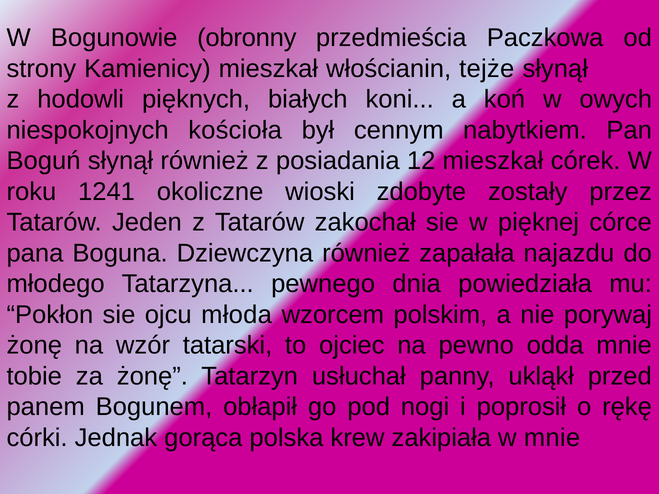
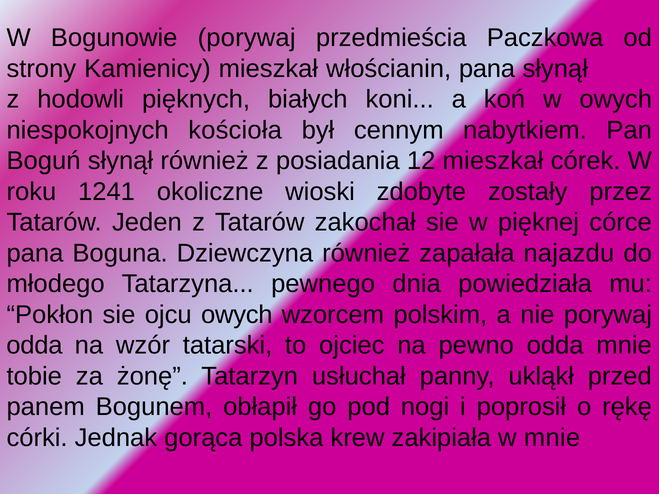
Bogunowie obronny: obronny -> porywaj (247, 38)
włościanin tejże: tejże -> pana (487, 69)
ojcu młoda: młoda -> owych (237, 315)
żonę: żonę -> odda (34, 346)
